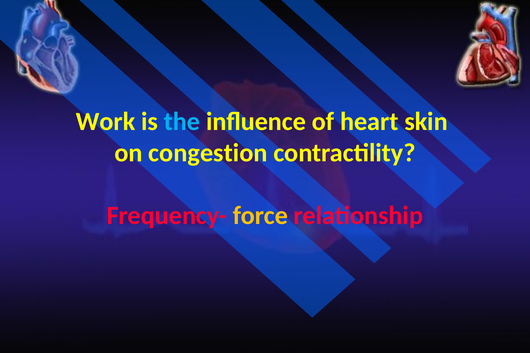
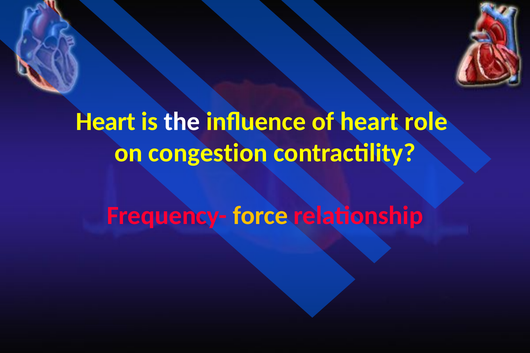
Work: Work -> Heart (106, 122)
the colour: light blue -> white (182, 122)
skin: skin -> role (426, 122)
